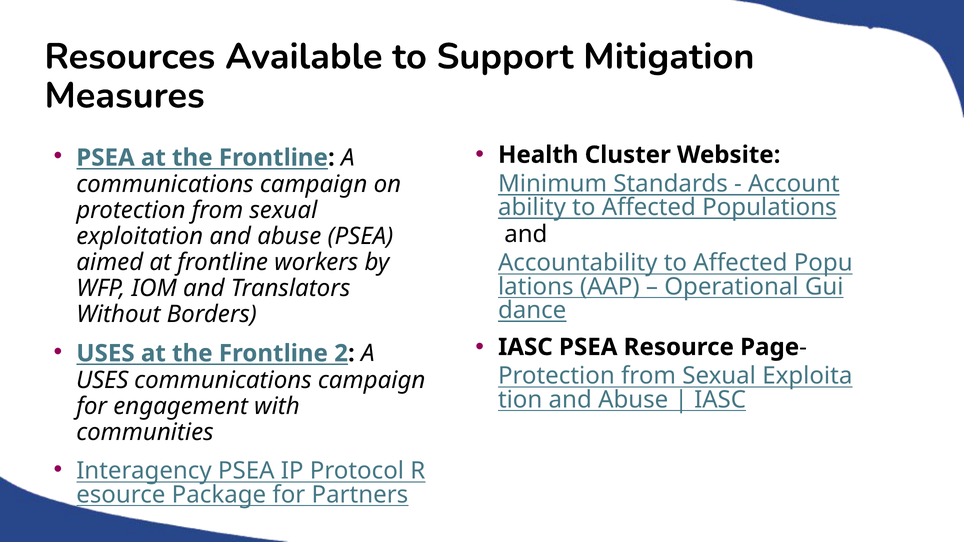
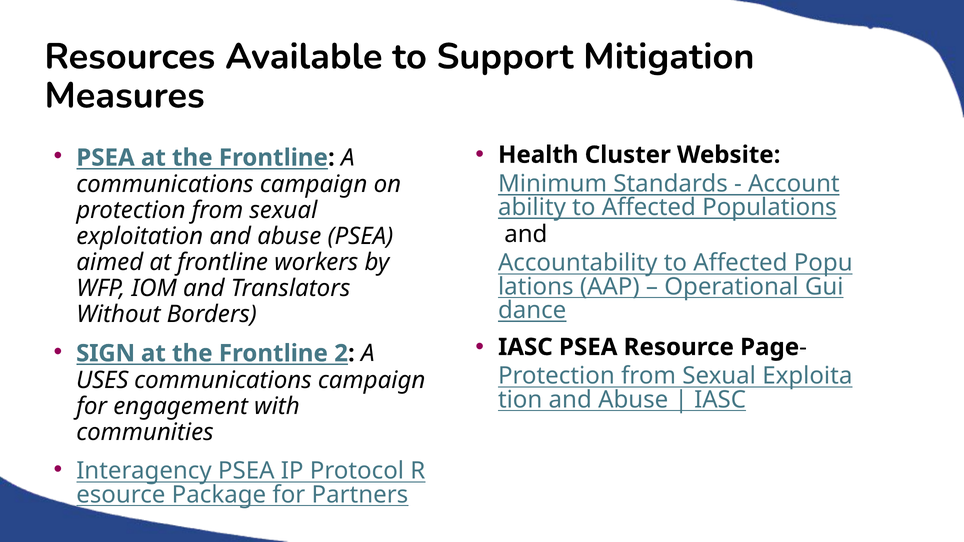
USES: USES -> SIGN (106, 354)
